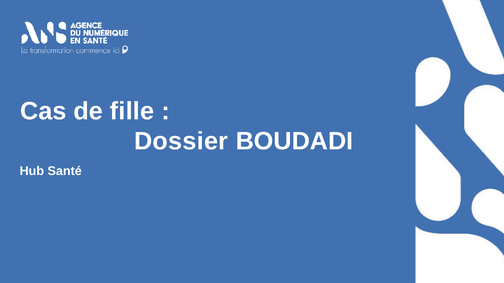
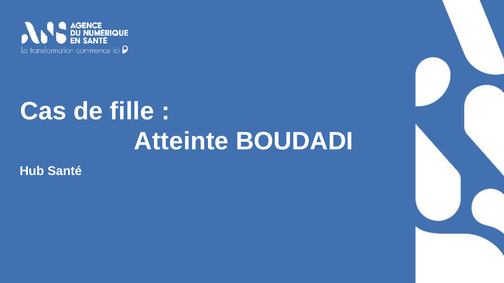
Dossier: Dossier -> Atteinte (181, 142)
